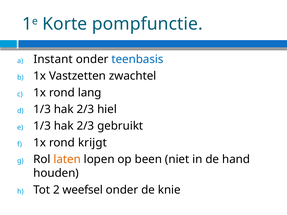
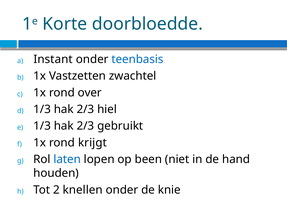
pompfunctie: pompfunctie -> doorbloedde (147, 24)
lang: lang -> over (90, 93)
laten colour: orange -> blue (67, 159)
weefsel: weefsel -> knellen (83, 190)
